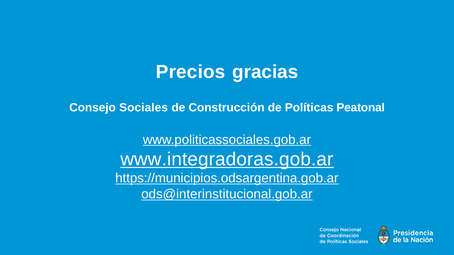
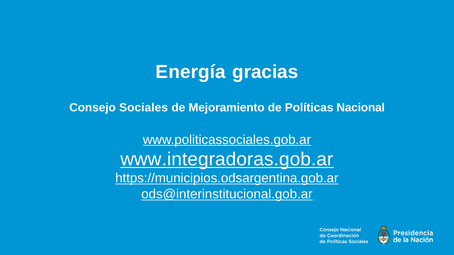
Precios: Precios -> Energía (191, 72)
Construcción: Construcción -> Mejoramiento (227, 108)
Peatonal: Peatonal -> Nacional (361, 108)
